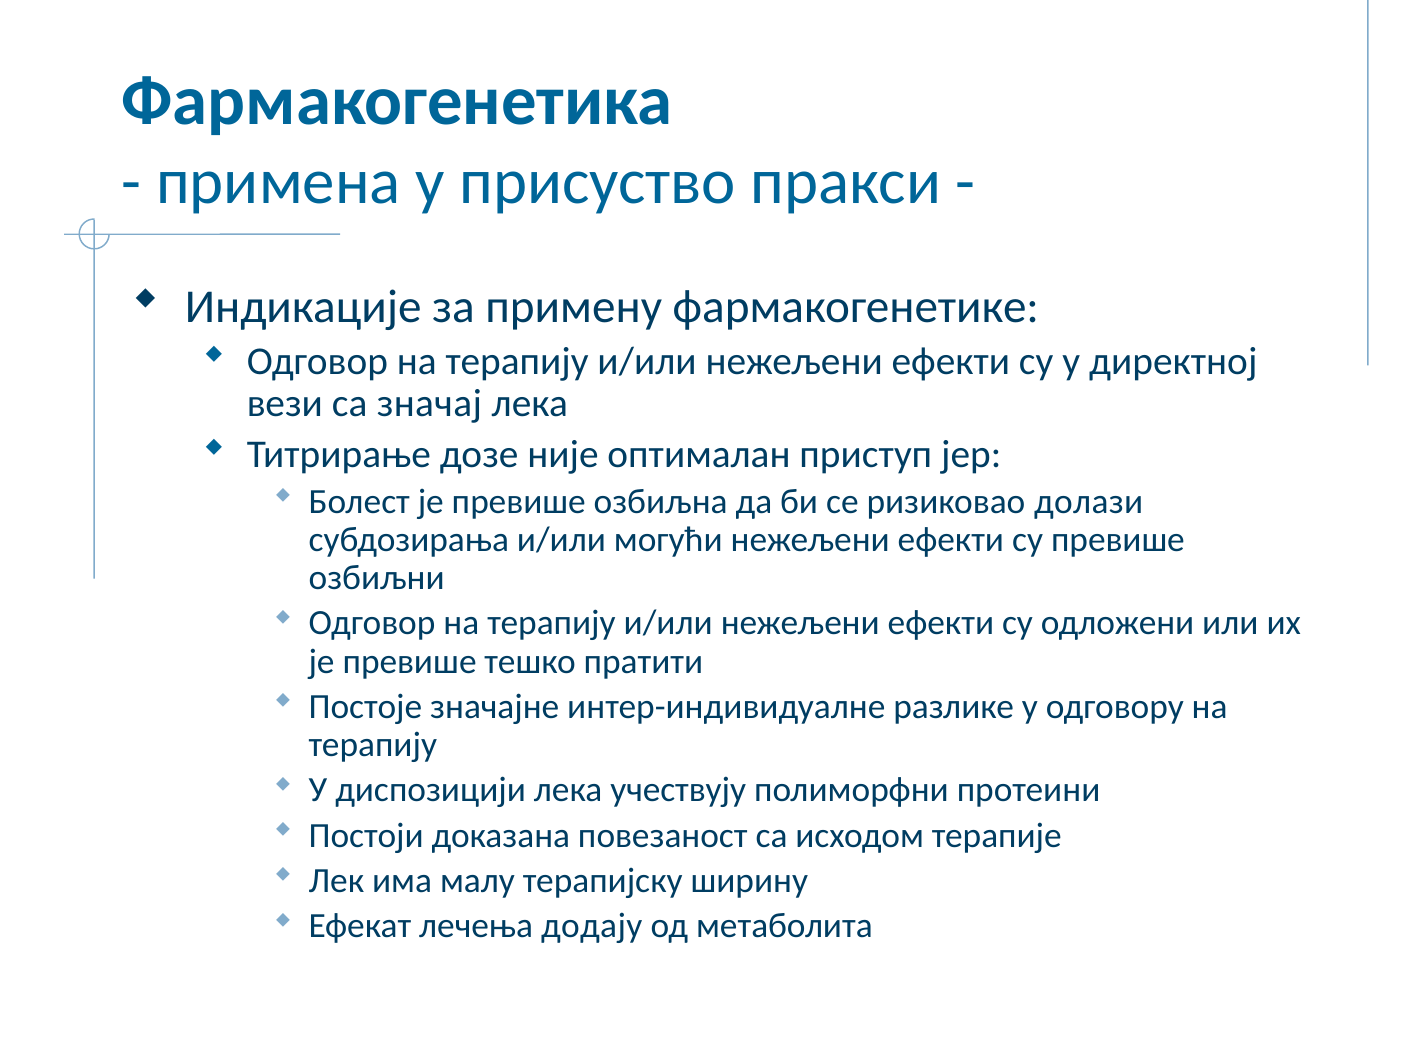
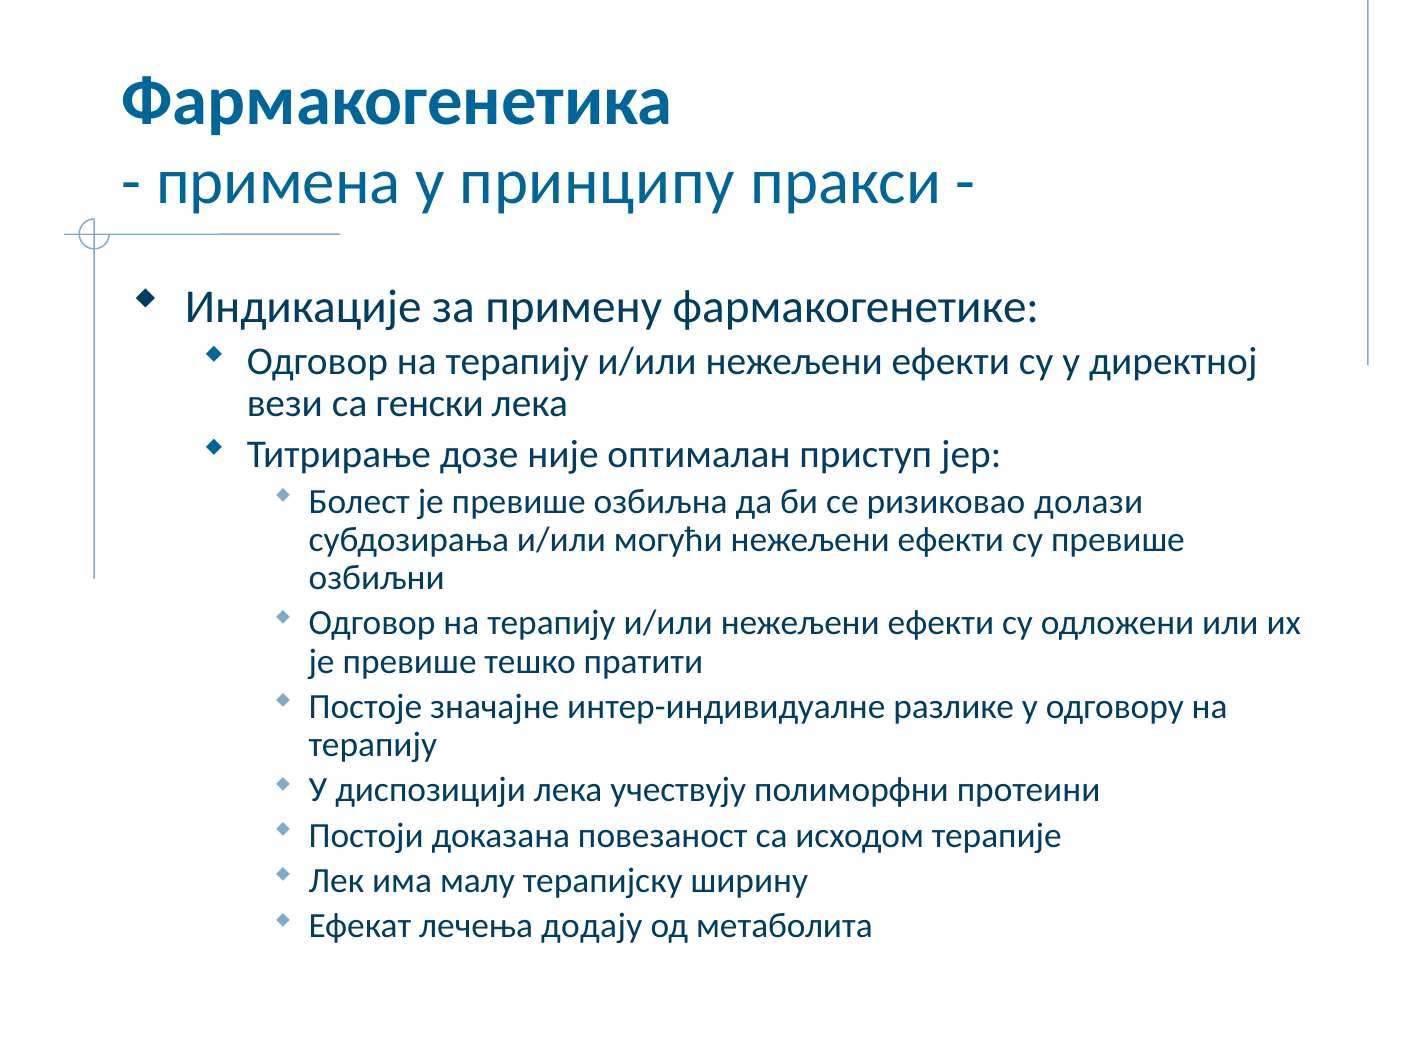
присуство: присуство -> принципу (597, 183)
значај: значај -> генски (430, 404)
